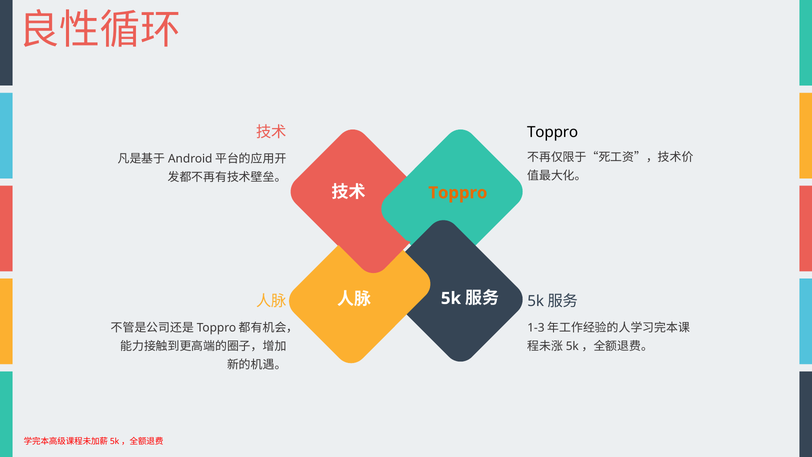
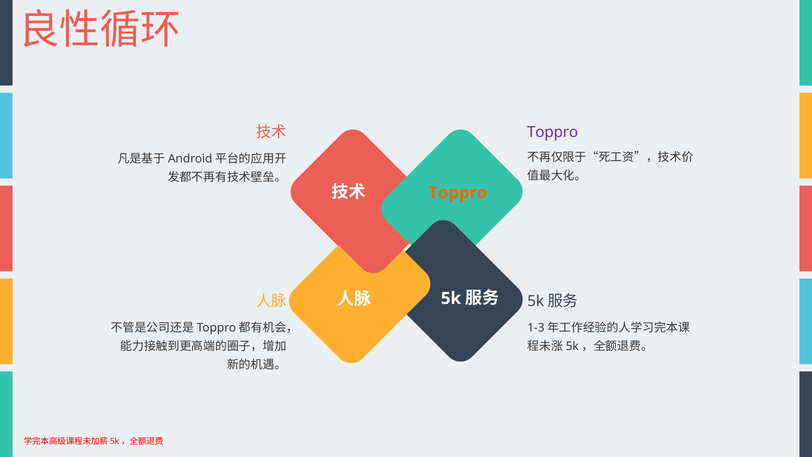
Toppro colour: black -> purple (553, 132)
